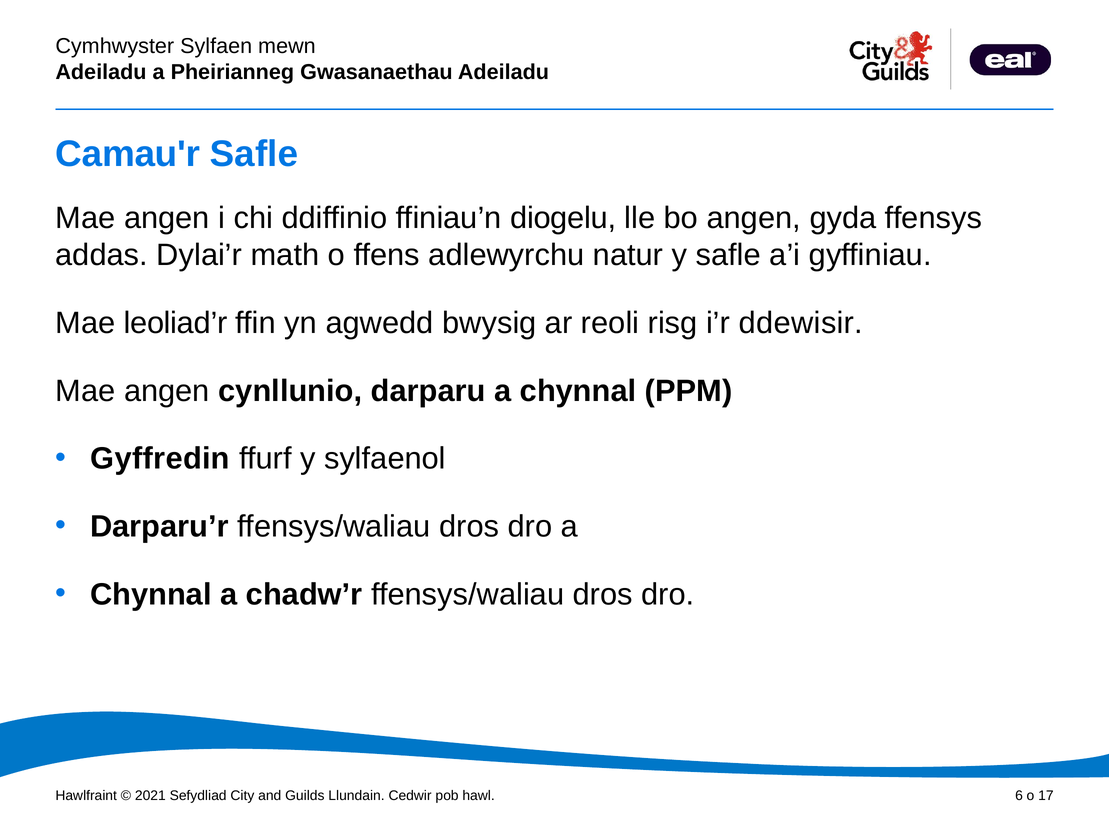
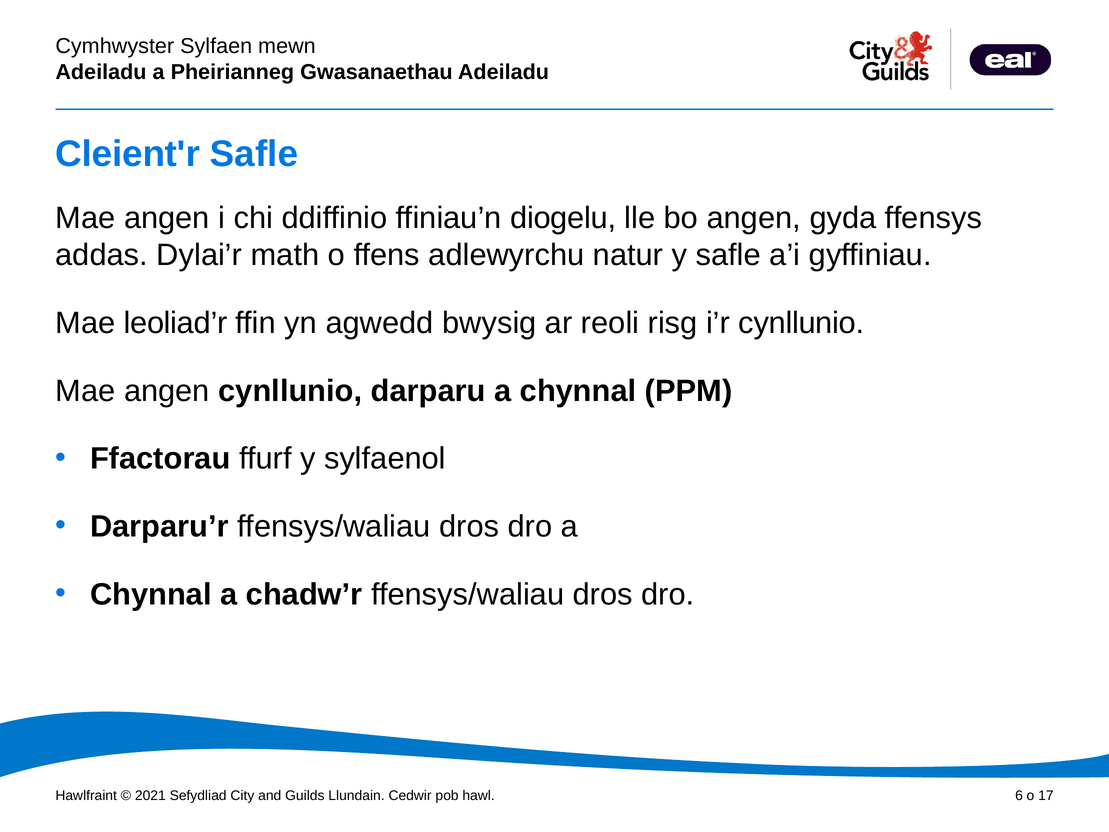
Camau'r: Camau'r -> Cleient'r (128, 154)
i’r ddewisir: ddewisir -> cynllunio (801, 323)
Gyffredin: Gyffredin -> Ffactorau (160, 459)
